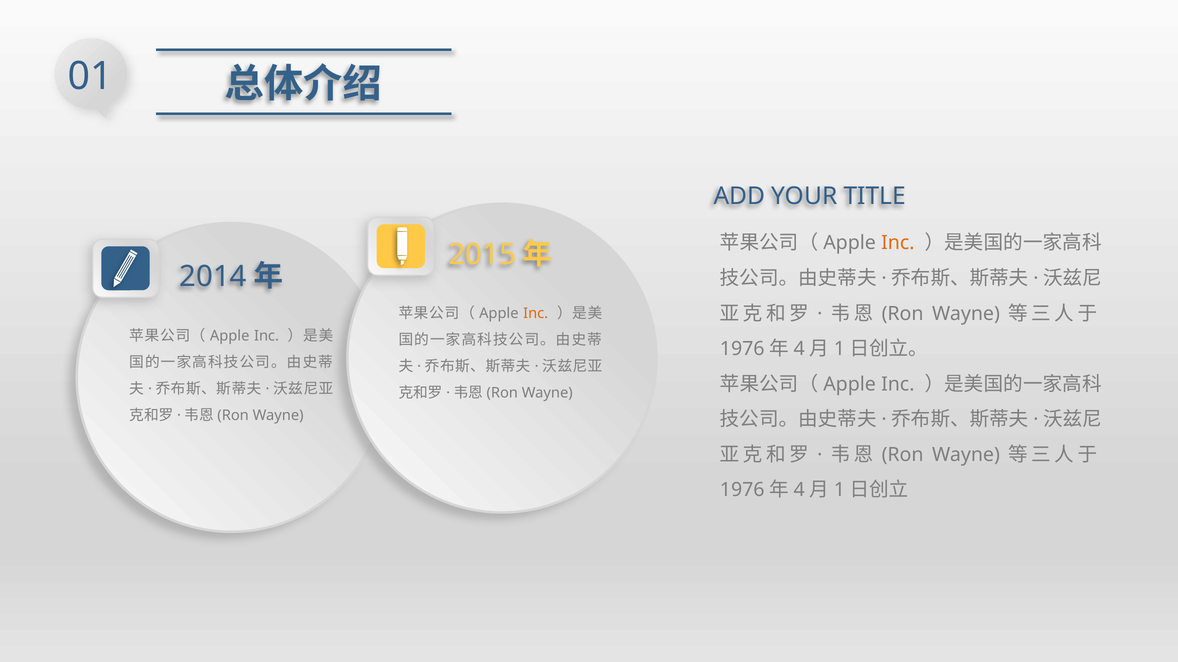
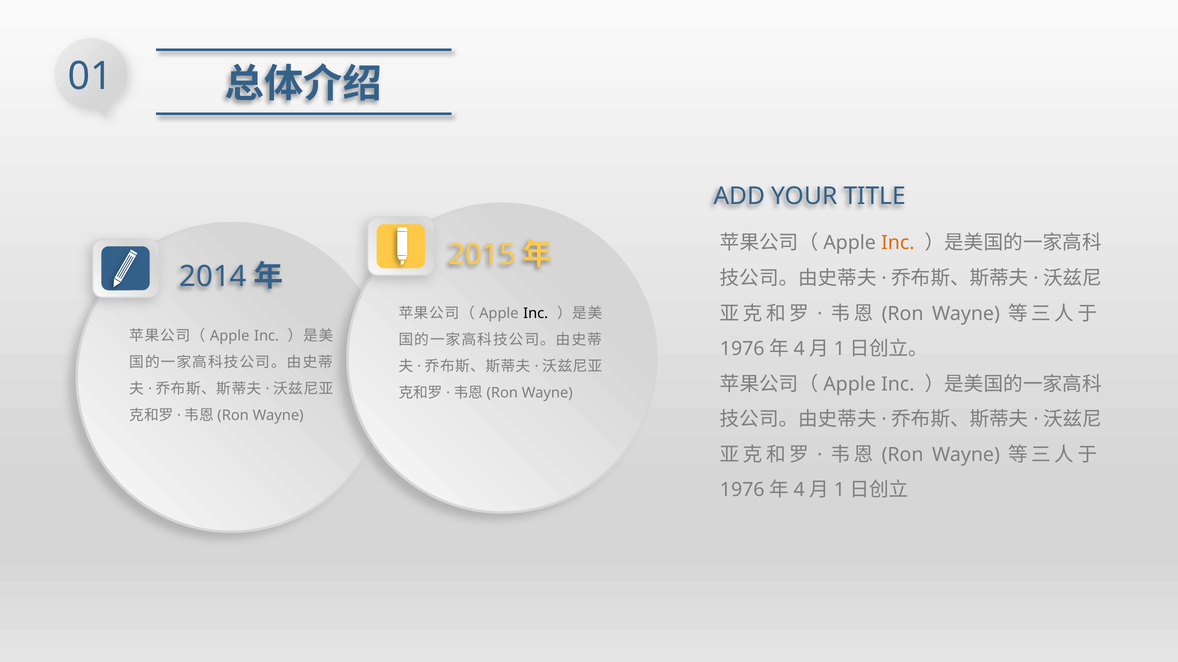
Inc colour: orange -> black (536, 314)
